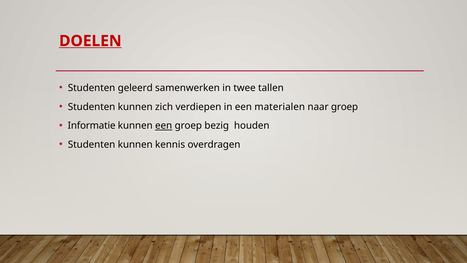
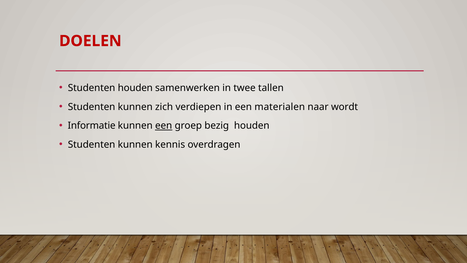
DOELEN underline: present -> none (90, 41)
Studenten geleerd: geleerd -> houden (135, 88)
naar groep: groep -> wordt (345, 107)
